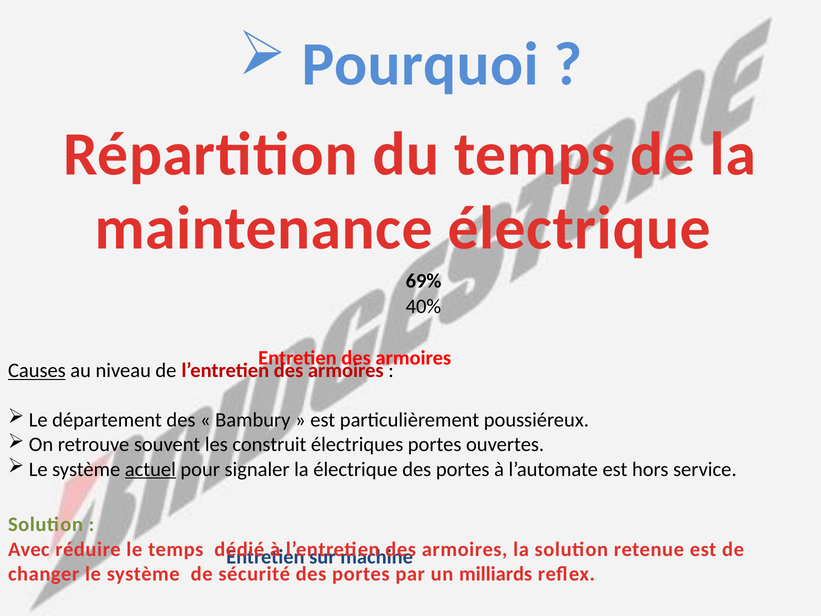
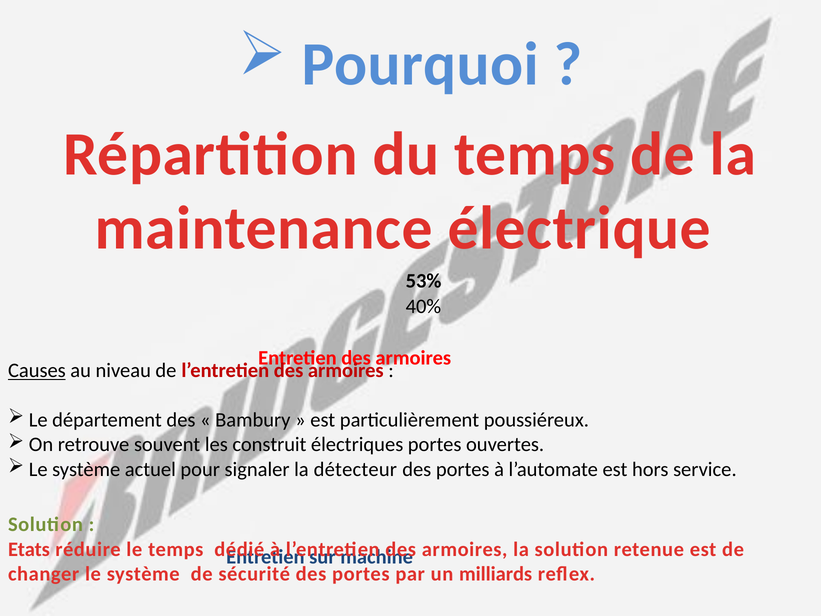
69%: 69% -> 53% (424, 281)
actuel underline: present -> none (150, 469)
la électrique: électrique -> détecteur (355, 469)
Avec: Avec -> Etats (29, 549)
